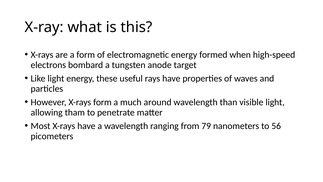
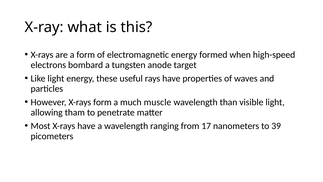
around: around -> muscle (158, 102)
79: 79 -> 17 (206, 126)
56: 56 -> 39 (276, 126)
